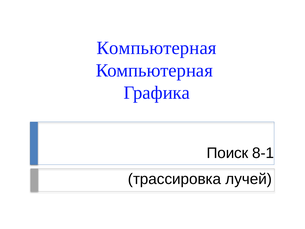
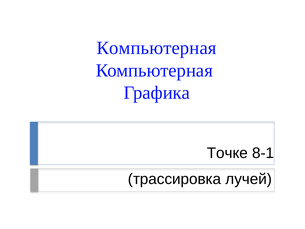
Поиск: Поиск -> Точке (227, 153)
